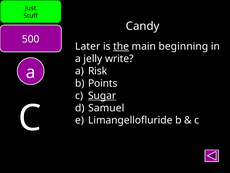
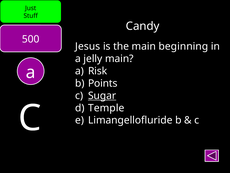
Later: Later -> Jesus (88, 46)
the underline: present -> none (121, 46)
jelly write: write -> main (119, 59)
Samuel: Samuel -> Temple (106, 108)
